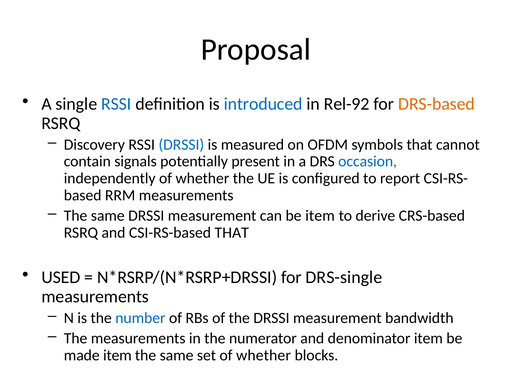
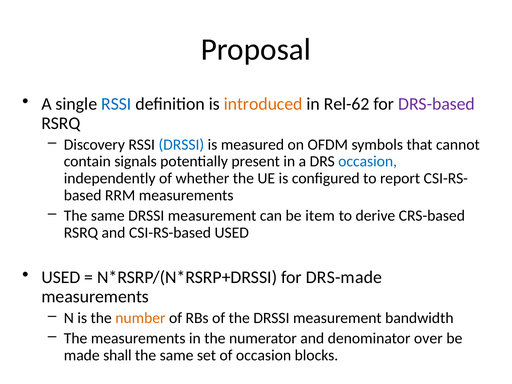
introduced colour: blue -> orange (263, 104)
Rel-92: Rel-92 -> Rel-62 (347, 104)
DRS-based colour: orange -> purple (437, 104)
CSI-RS-based THAT: THAT -> USED (232, 233)
DRS-single: DRS-single -> DRS-made (344, 277)
number colour: blue -> orange (140, 318)
denominator item: item -> over (428, 338)
made item: item -> shall (117, 355)
set of whether: whether -> occasion (264, 355)
